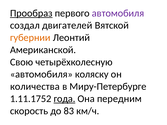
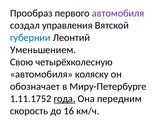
Прообраз underline: present -> none (31, 13)
двигателей: двигателей -> управления (67, 25)
губернии colour: orange -> blue (30, 38)
Американской: Американской -> Уменьшением (43, 50)
количества: количества -> обозначает (35, 87)
83: 83 -> 16 (69, 111)
